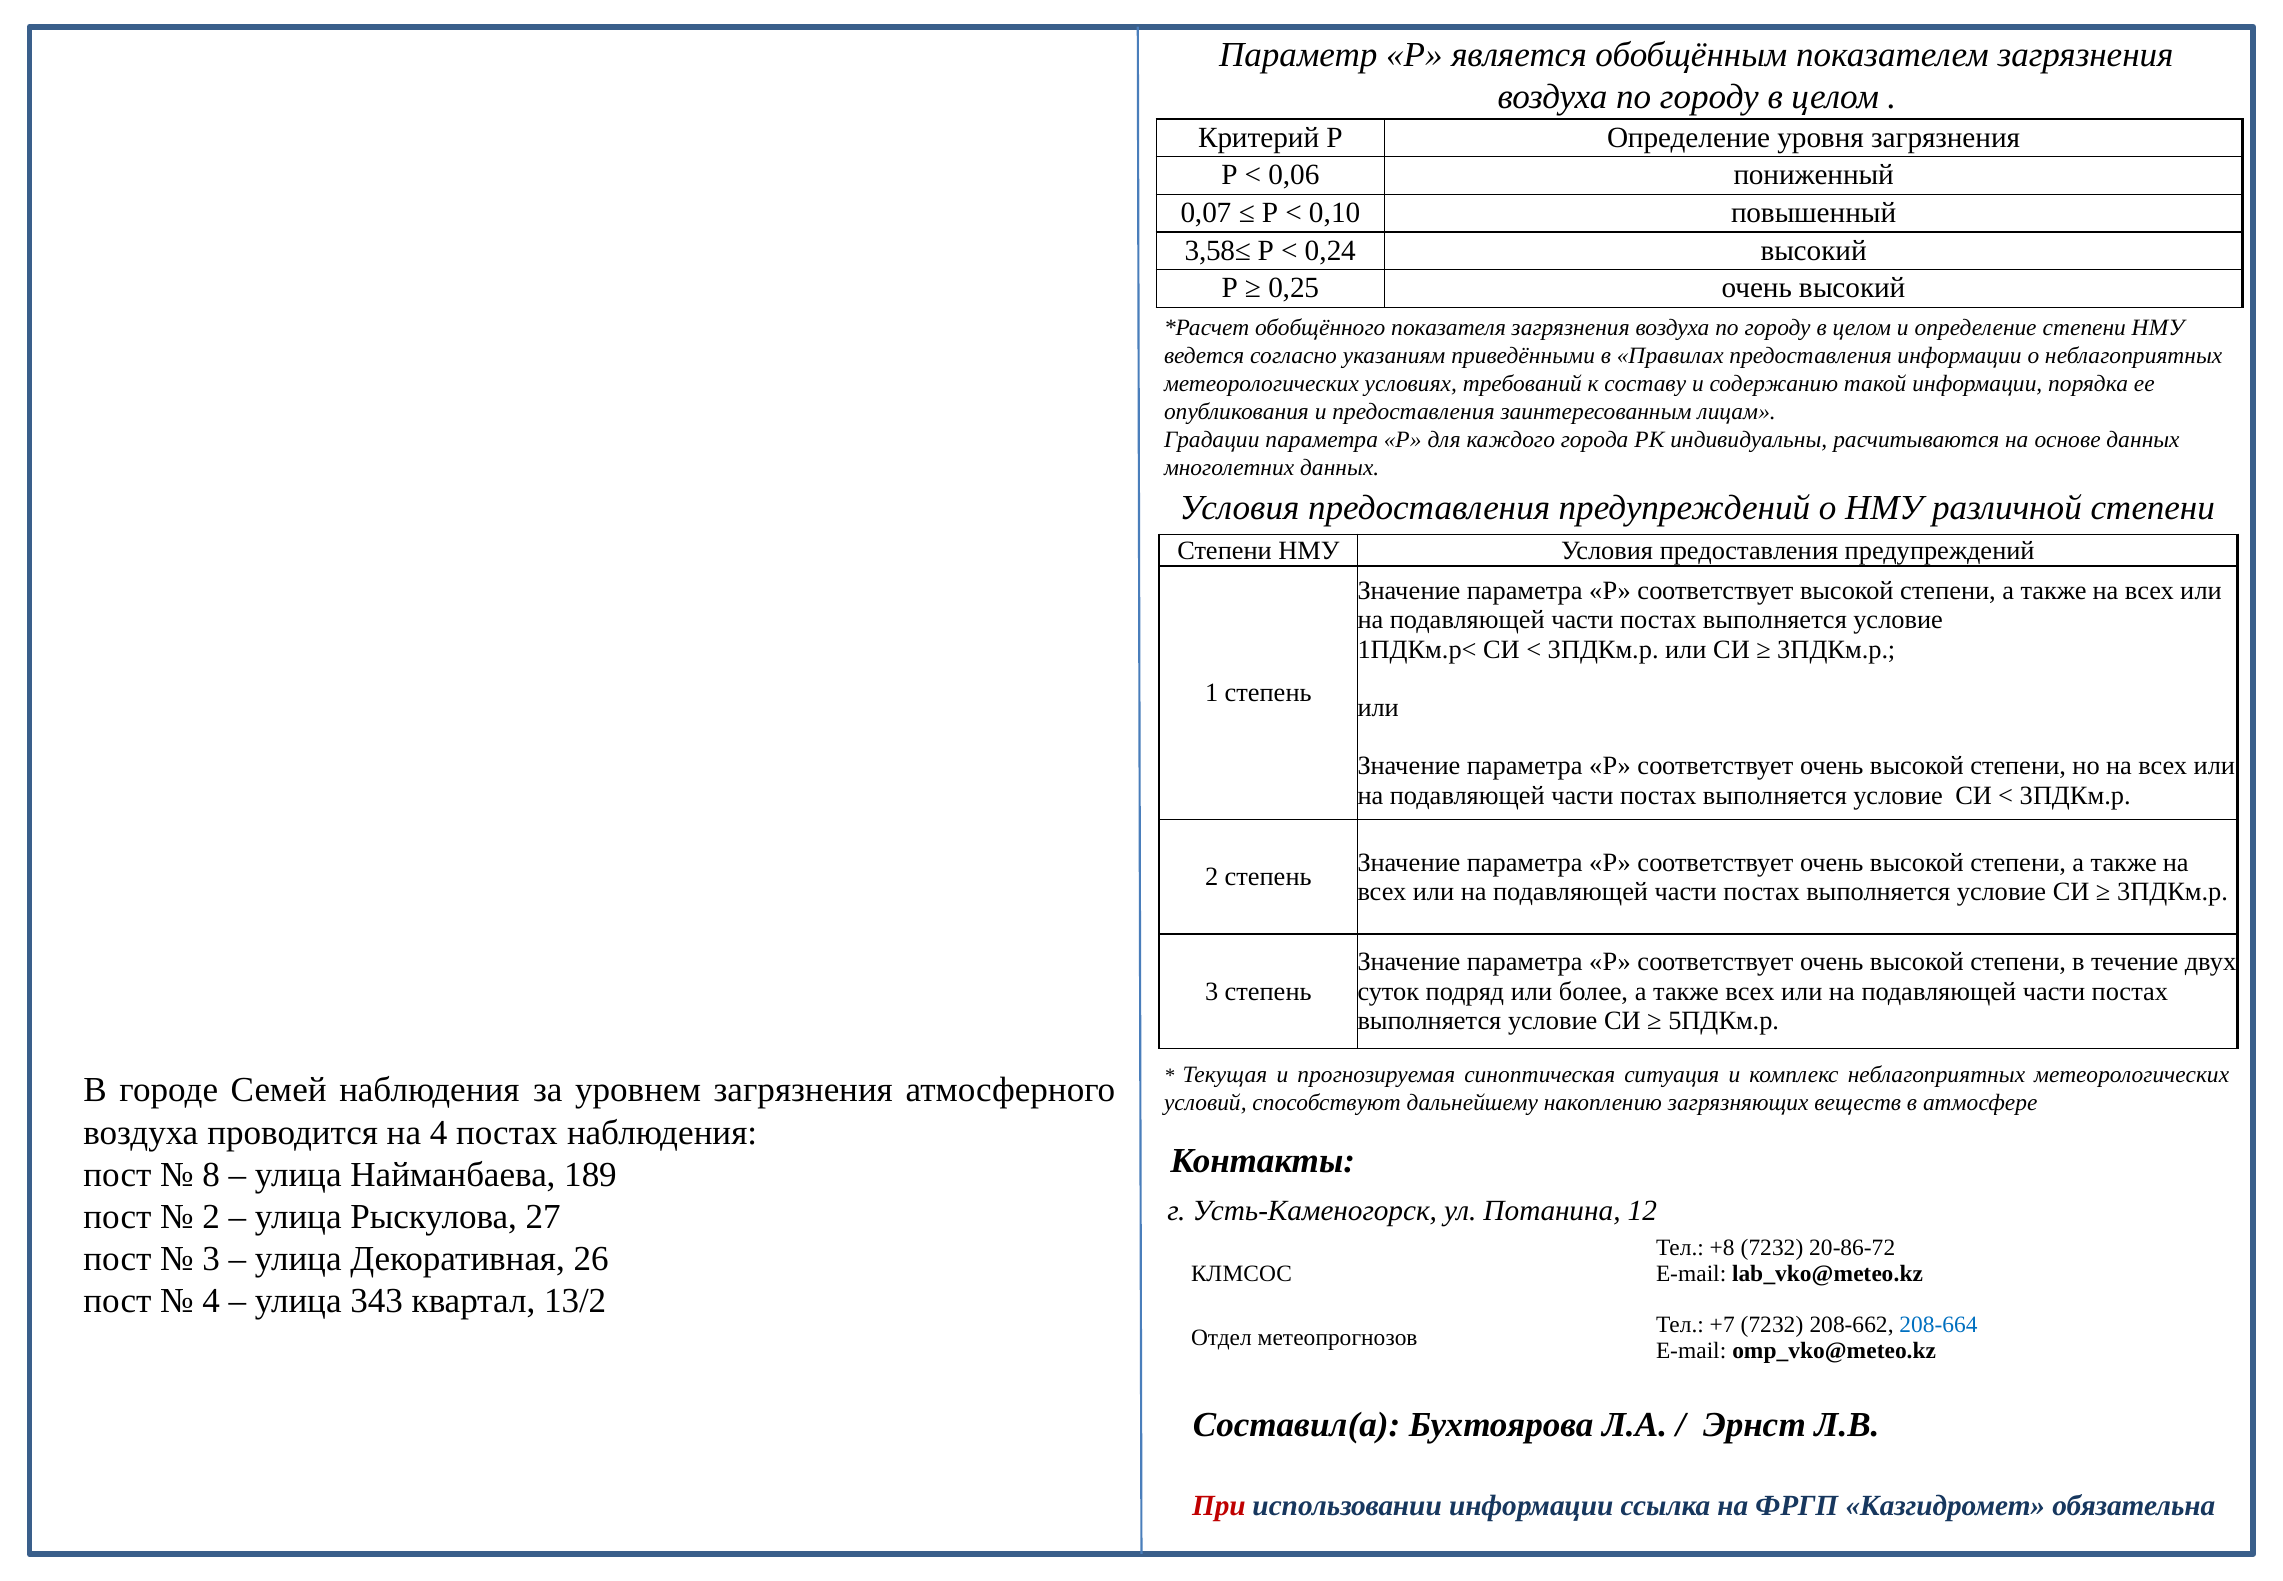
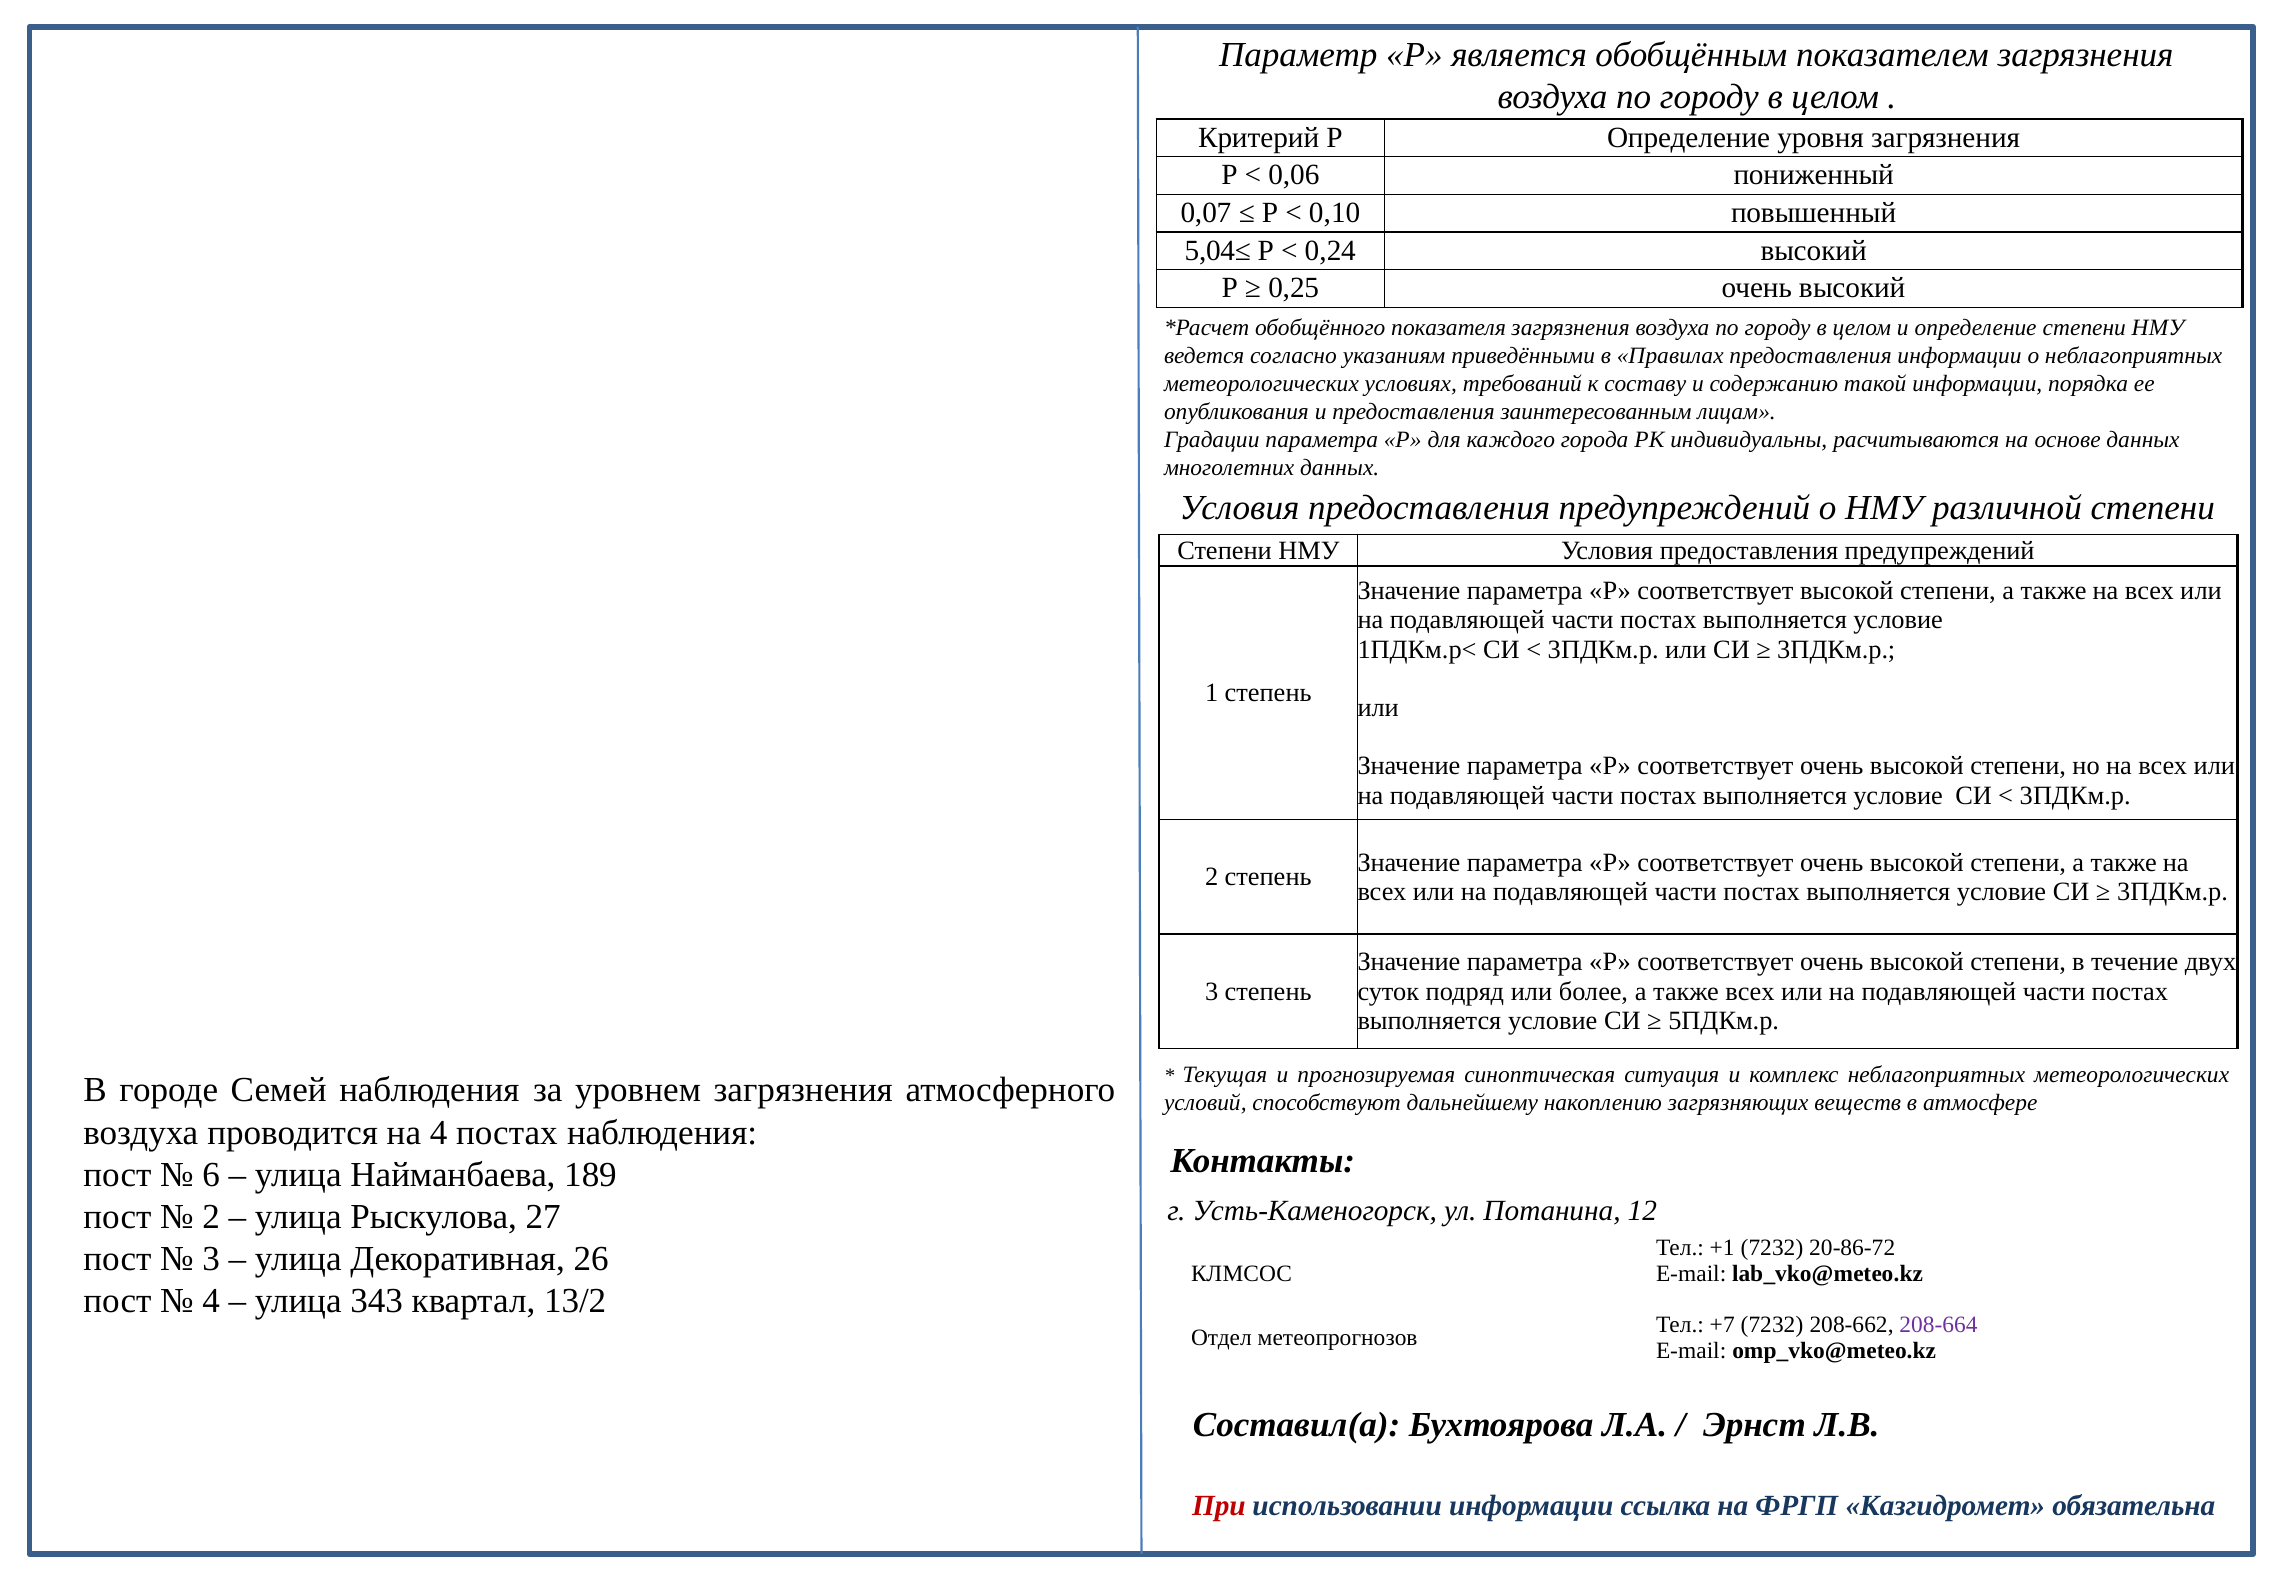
3,58≤: 3,58≤ -> 5,04≤ (1218, 250)
8: 8 -> 6 (211, 1174)
+8: +8 -> +1 (1722, 1247)
208-664 colour: blue -> purple (1938, 1324)
